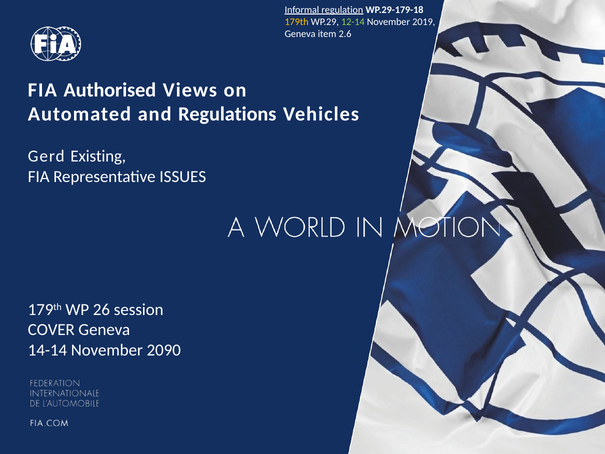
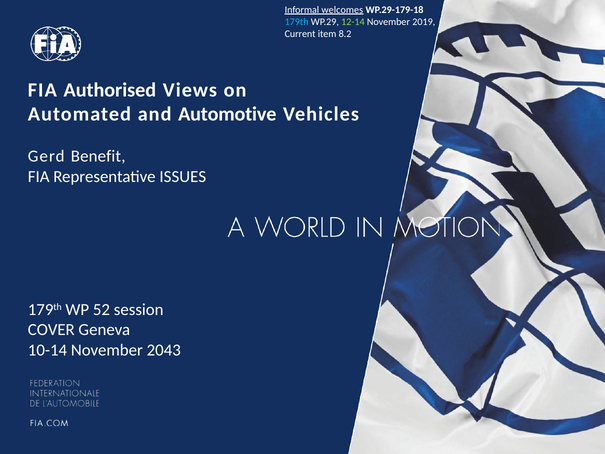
regulation: regulation -> welcomes (342, 10)
179th colour: yellow -> light blue (297, 22)
Geneva: Geneva -> Current (300, 34)
2.6: 2.6 -> 8.2 (345, 34)
Regulations: Regulations -> Automotive (227, 114)
Existing: Existing -> Benefit (98, 156)
26: 26 -> 52 (101, 310)
14-14: 14-14 -> 10-14 (47, 350)
2090: 2090 -> 2043 (164, 350)
